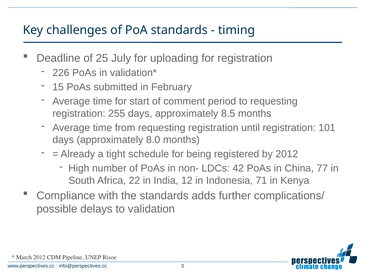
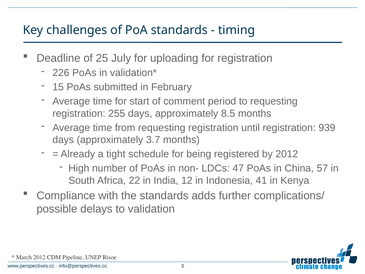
101: 101 -> 939 (327, 128)
8.0: 8.0 -> 3.7 (153, 140)
42: 42 -> 47 (238, 168)
77: 77 -> 57 (322, 168)
71: 71 -> 41 (261, 180)
